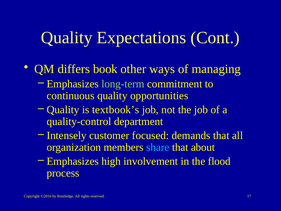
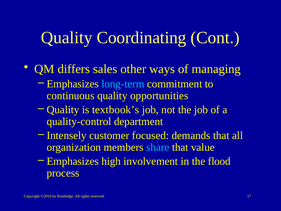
Expectations: Expectations -> Coordinating (142, 37)
book: book -> sales (105, 69)
long-term colour: light green -> light blue (123, 84)
about: about -> value (203, 147)
